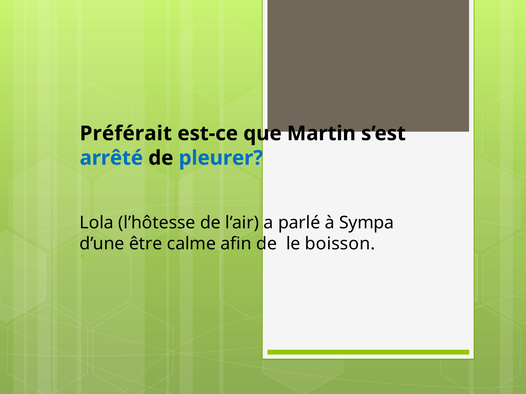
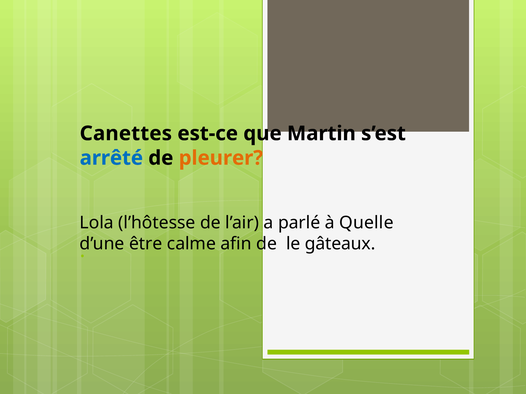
Préférait: Préférait -> Canettes (126, 134)
pleurer colour: blue -> orange (221, 158)
Sympa: Sympa -> Quelle (366, 223)
boisson: boisson -> gâteaux (340, 244)
